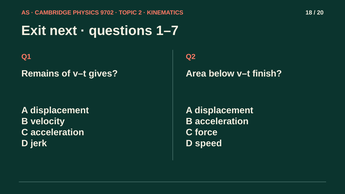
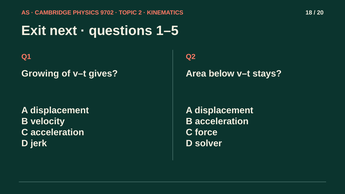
1–7: 1–7 -> 1–5 (167, 31)
Remains: Remains -> Growing (40, 74)
finish: finish -> stays (267, 74)
speed: speed -> solver (208, 143)
